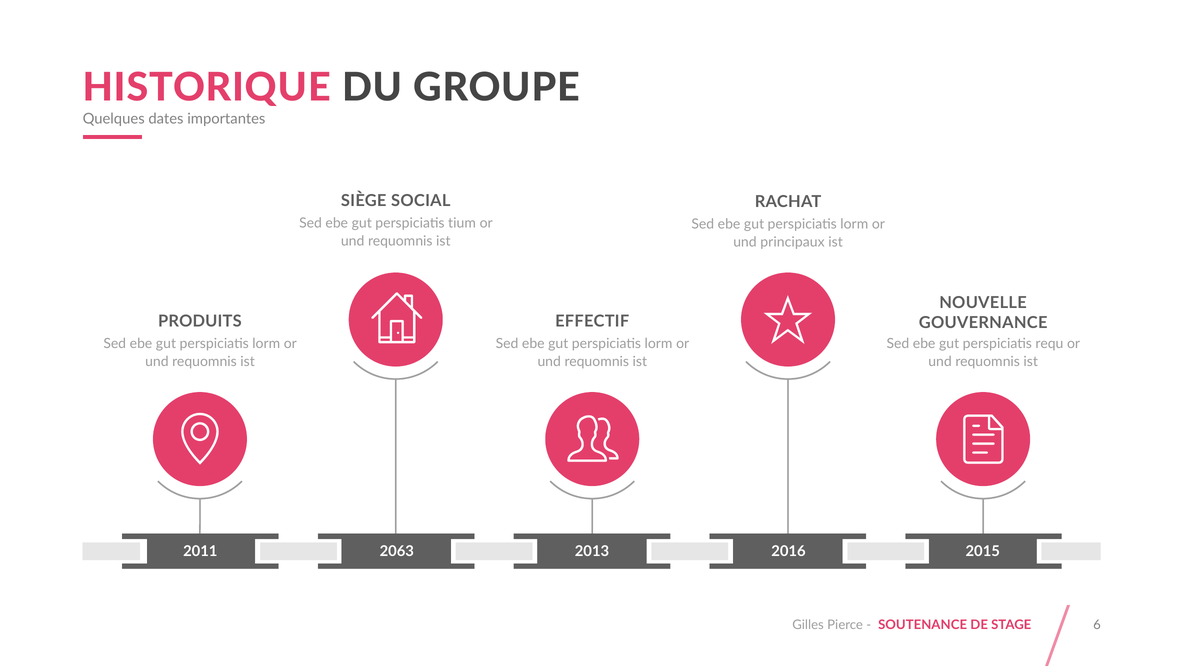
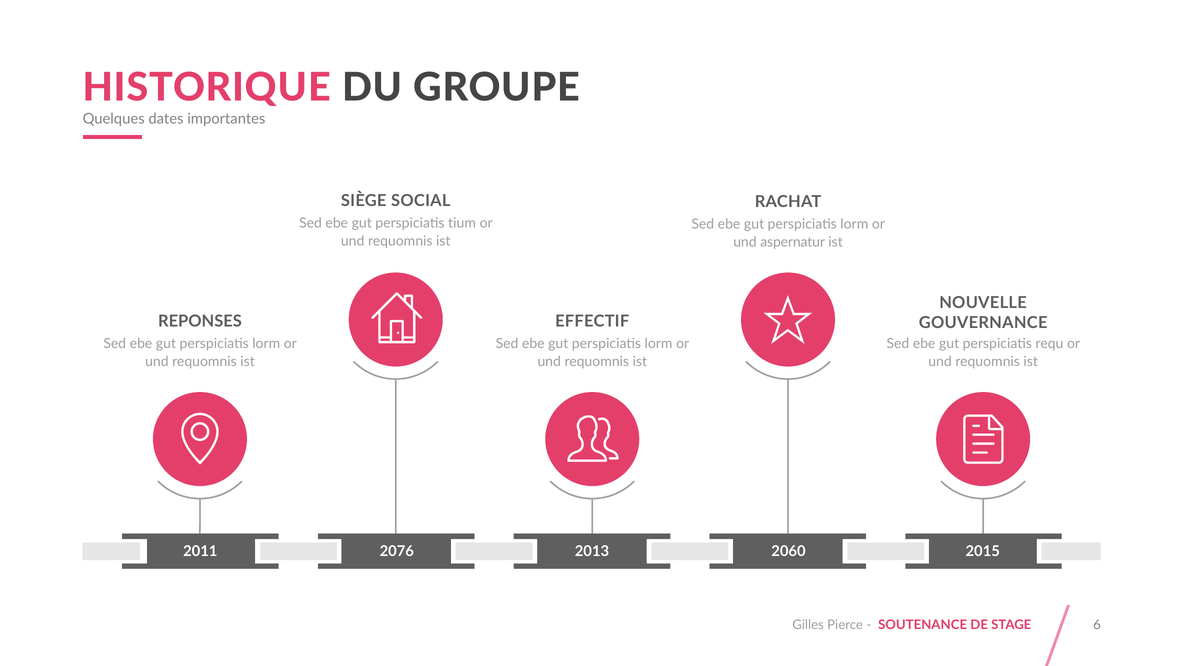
principaux: principaux -> aspernatur (793, 242)
PRODUITS: PRODUITS -> REPONSES (200, 321)
2063: 2063 -> 2076 (397, 551)
2016: 2016 -> 2060 (788, 551)
